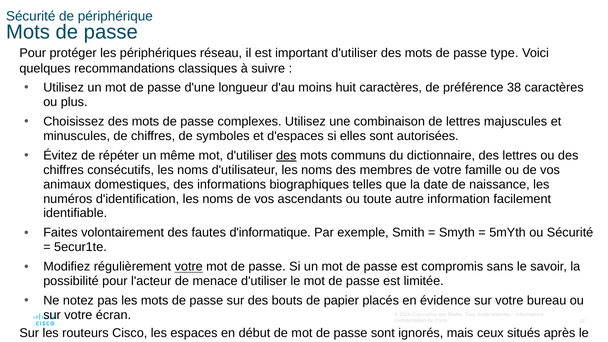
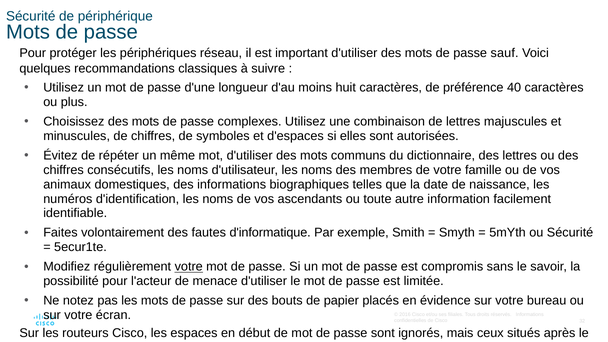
type: type -> sauf (505, 53)
38: 38 -> 40 (514, 88)
des underline: present -> none (286, 156)
